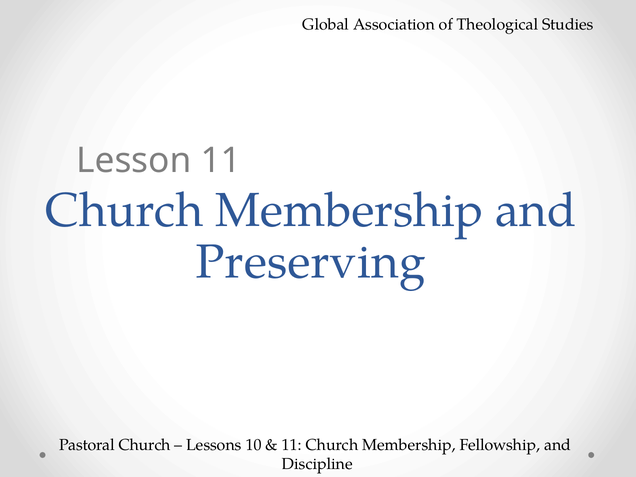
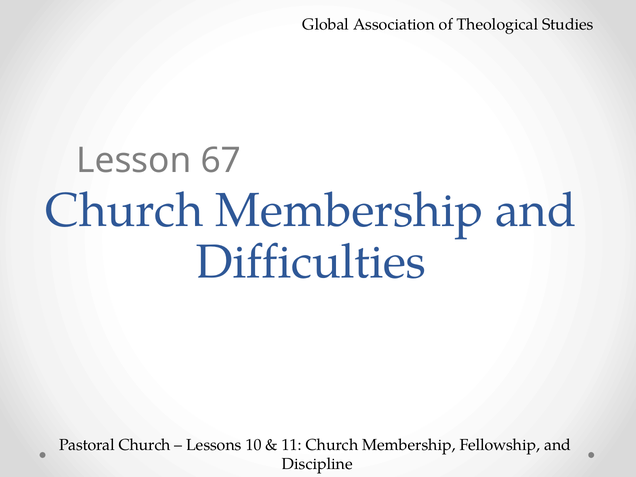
Lesson 11: 11 -> 67 (221, 161)
Preserving: Preserving -> Difficulties (311, 262)
